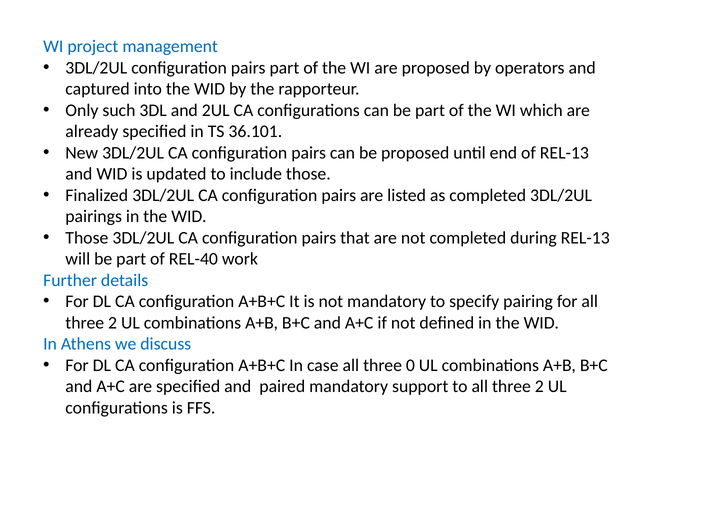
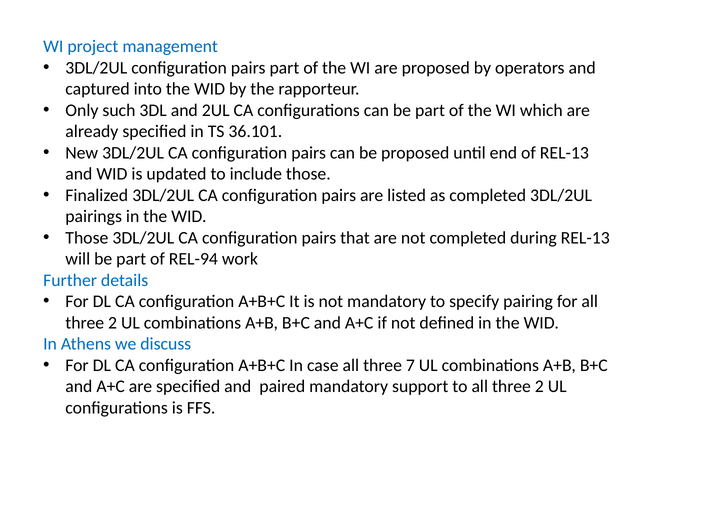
REL-40: REL-40 -> REL-94 (193, 259)
0: 0 -> 7 (410, 366)
